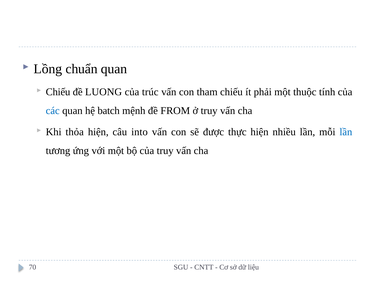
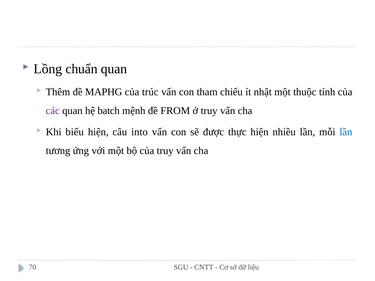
Chiếu: Chiếu -> Thêm (58, 92)
LUONG: LUONG -> MAPHG (104, 92)
phải: phải -> nhật (263, 92)
các colour: blue -> purple (53, 111)
thỏa: thỏa -> biểu (75, 132)
